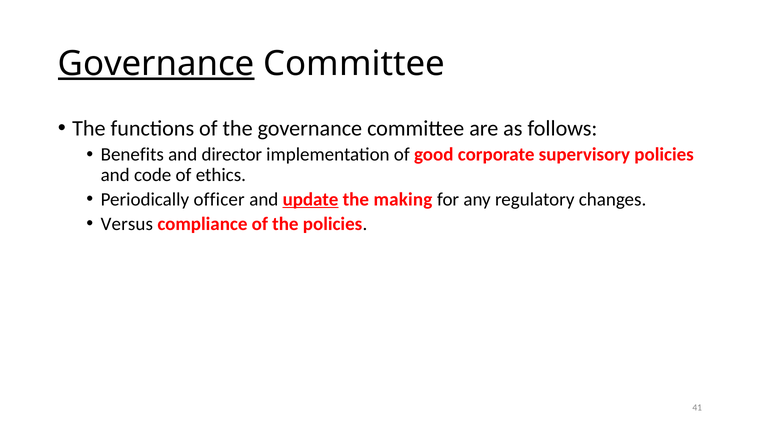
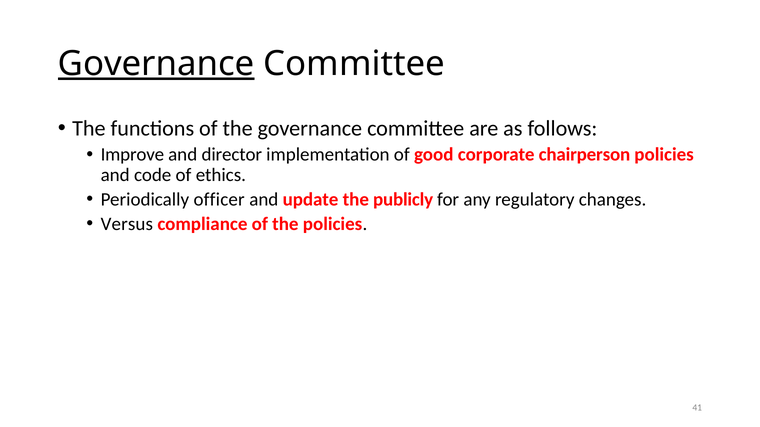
Benefits: Benefits -> Improve (132, 155)
supervisory: supervisory -> chairperson (584, 155)
update underline: present -> none (311, 200)
making: making -> publicly (403, 200)
